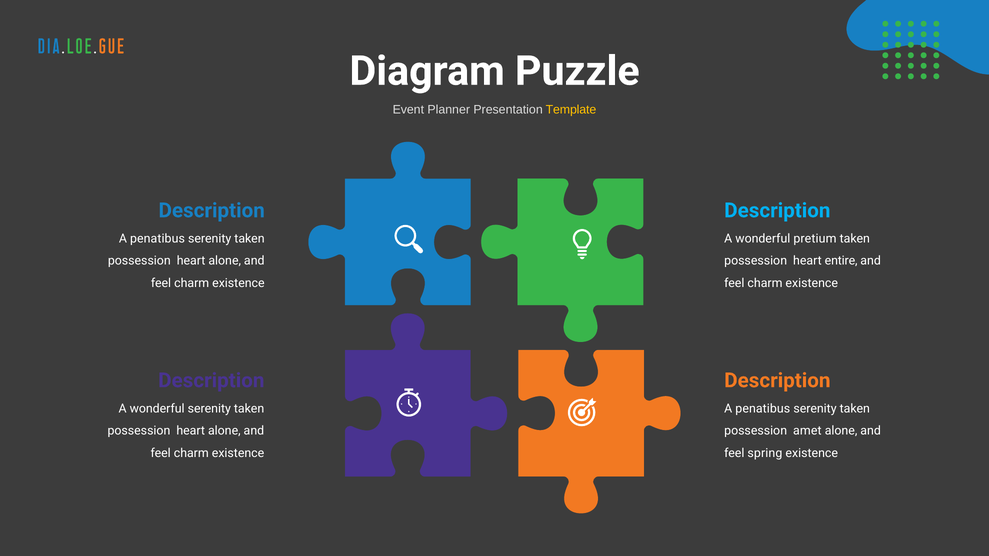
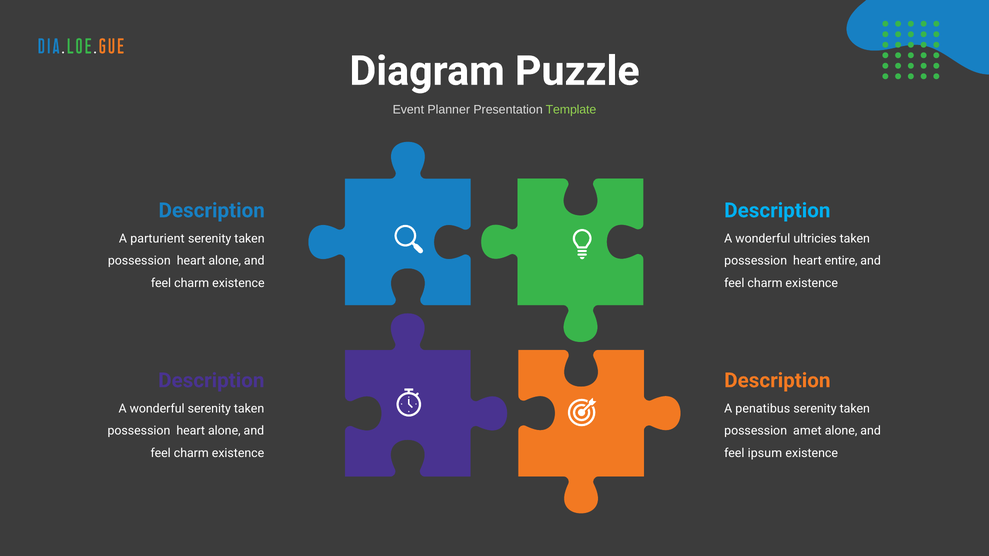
Template colour: yellow -> light green (571, 110)
penatibus: penatibus -> parturient (157, 239)
pretium: pretium -> ultricies (815, 239)
spring: spring -> ipsum (765, 453)
